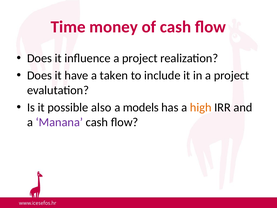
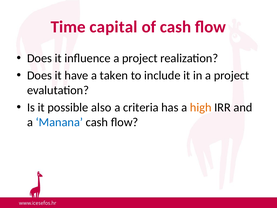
money: money -> capital (114, 27)
models: models -> criteria (141, 107)
Manana colour: purple -> blue (59, 122)
